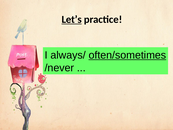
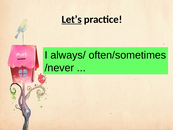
often/sometimes underline: present -> none (127, 55)
